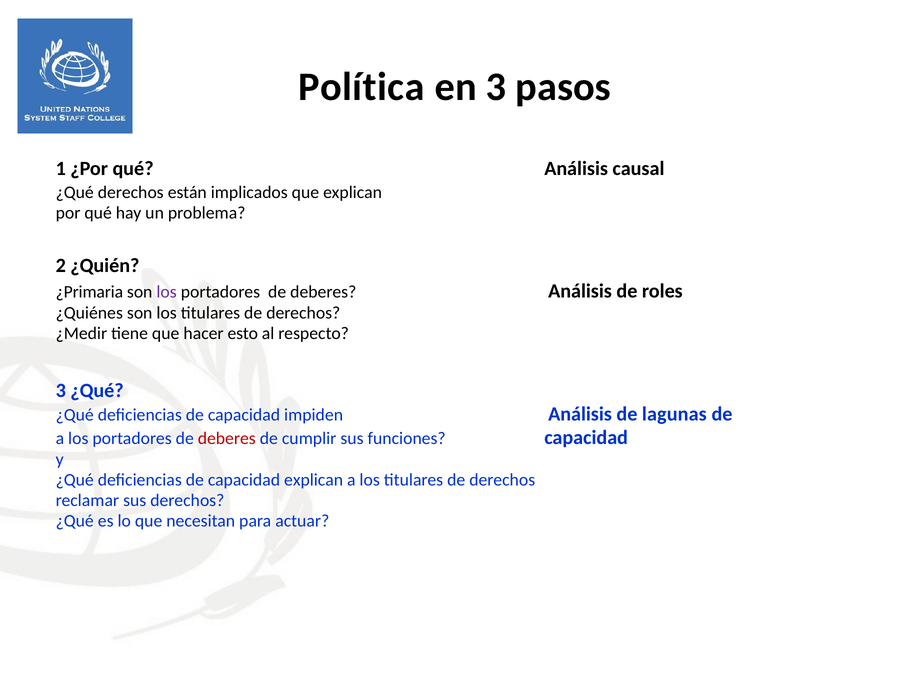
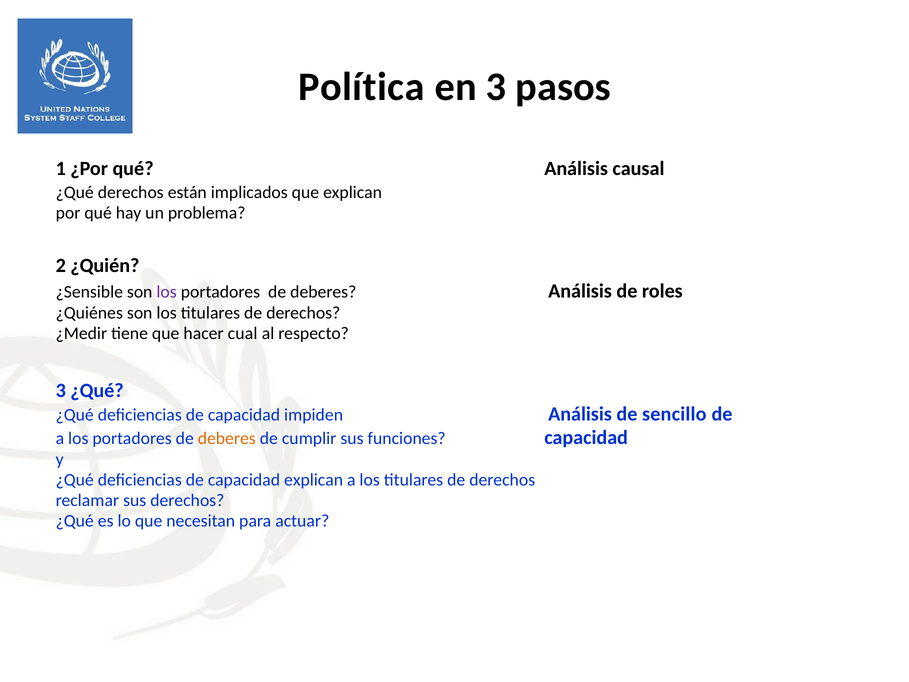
¿Primaria: ¿Primaria -> ¿Sensible (89, 292)
esto: esto -> cual (243, 333)
lagunas: lagunas -> sencillo (674, 414)
deberes colour: red -> orange (227, 438)
